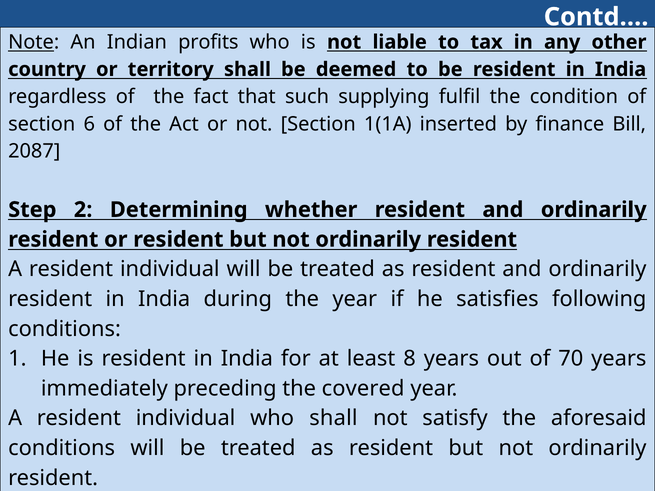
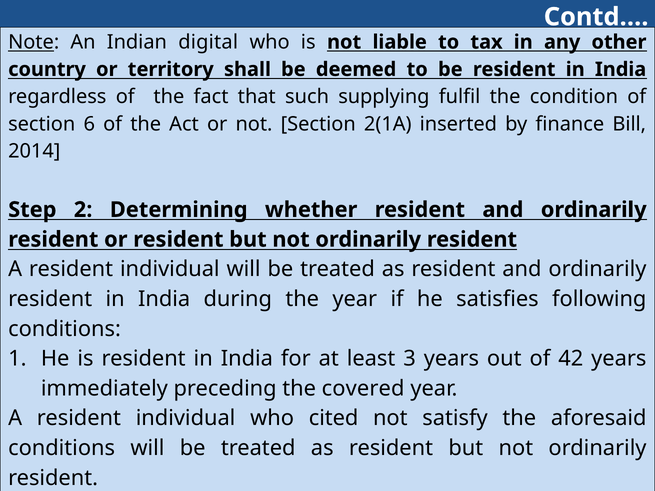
profits: profits -> digital (208, 42)
1(1A: 1(1A -> 2(1A (388, 124)
2087: 2087 -> 2014 (34, 151)
8: 8 -> 3 (410, 359)
70: 70 -> 42 (571, 359)
who shall: shall -> cited (334, 418)
